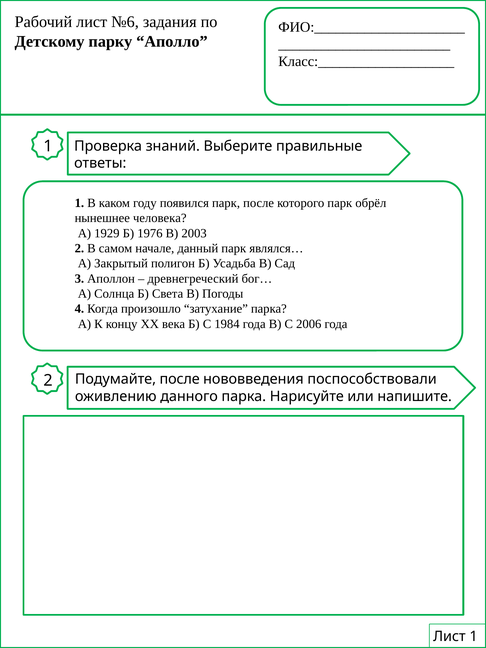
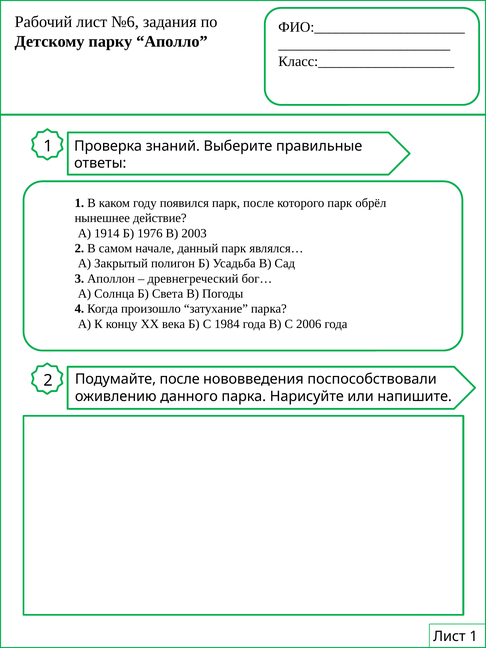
человека: человека -> действие (160, 218)
1929: 1929 -> 1914 (107, 233)
